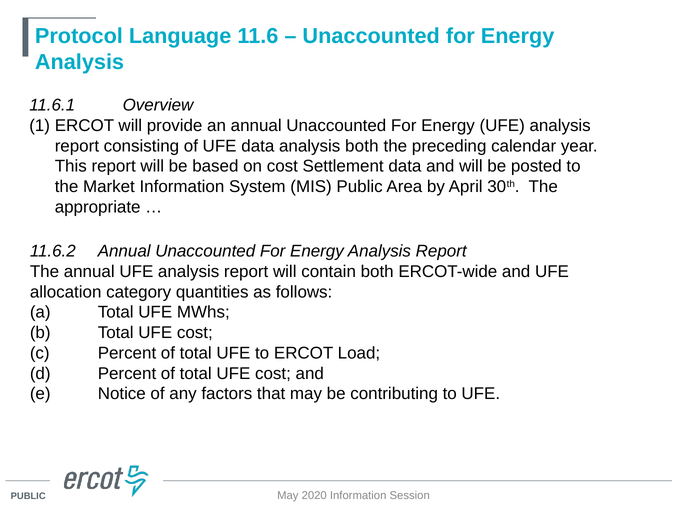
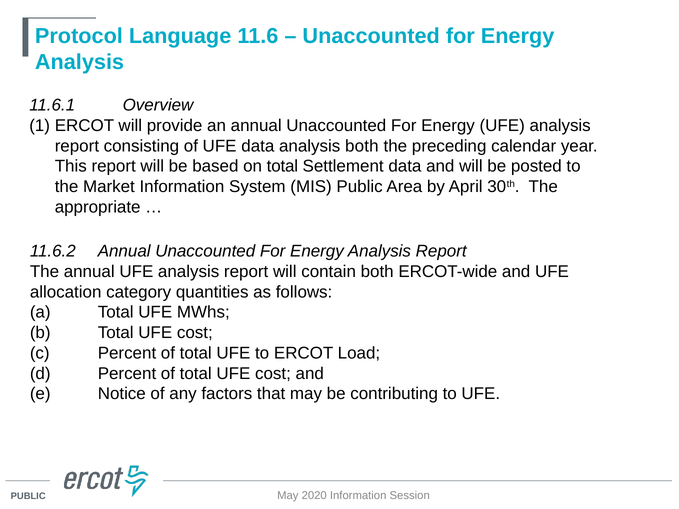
on cost: cost -> total (282, 166)
